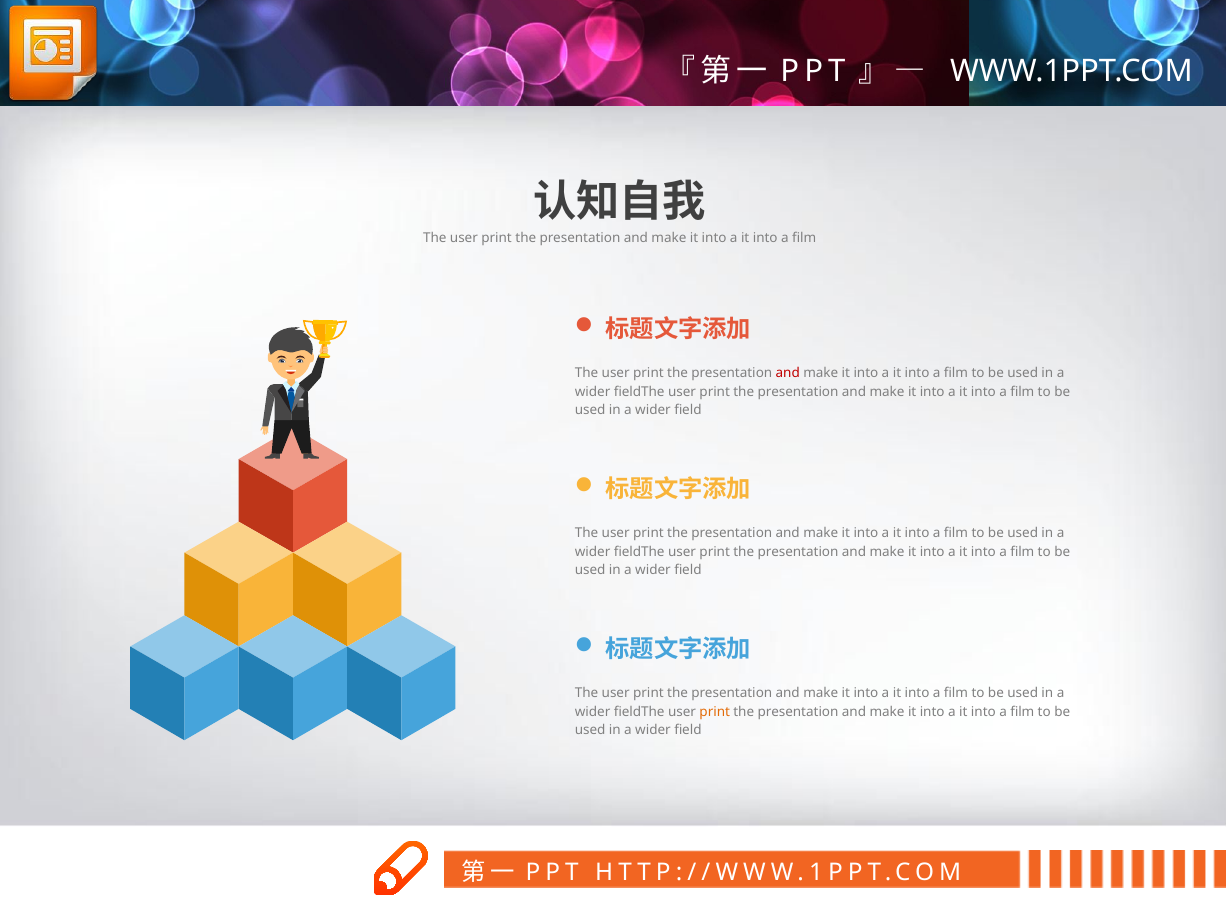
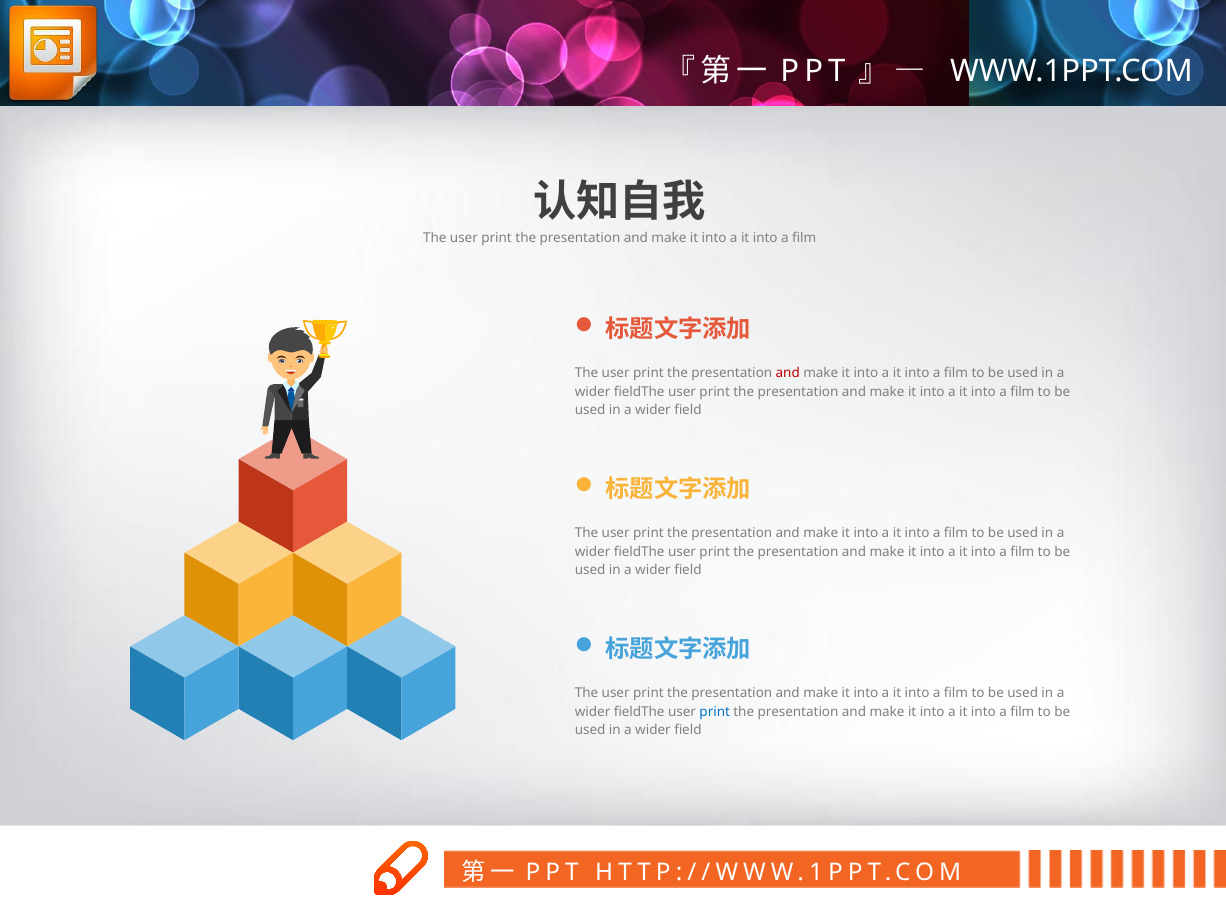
print colour: orange -> blue (715, 712)
